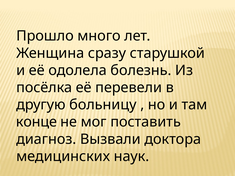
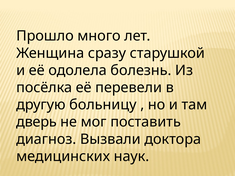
конце: конце -> дверь (36, 122)
